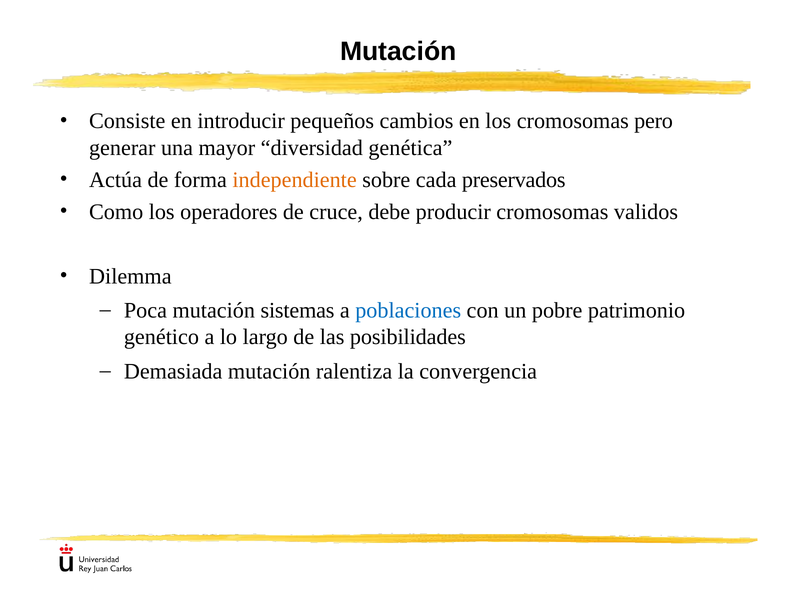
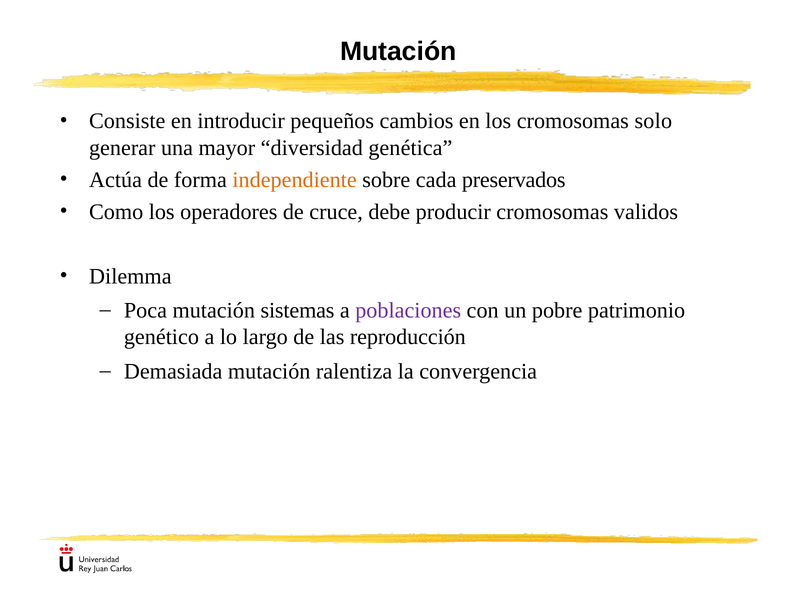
pero: pero -> solo (653, 121)
poblaciones colour: blue -> purple (408, 310)
posibilidades: posibilidades -> reproducción (408, 337)
